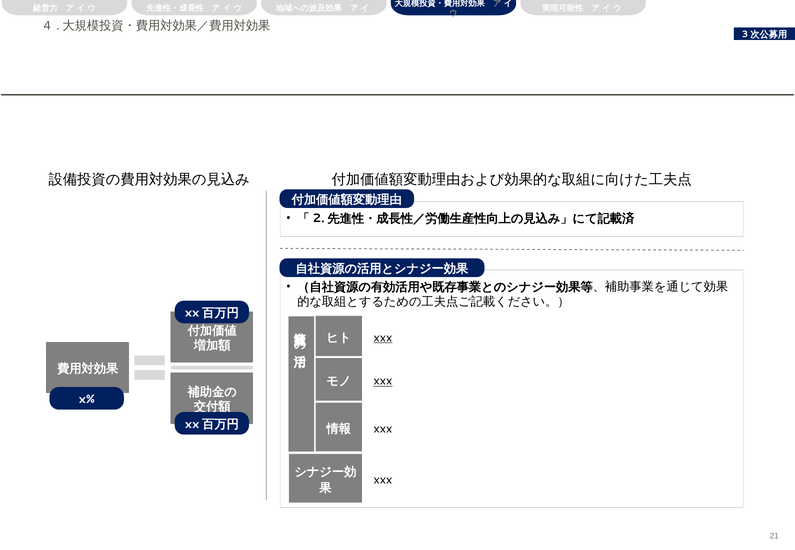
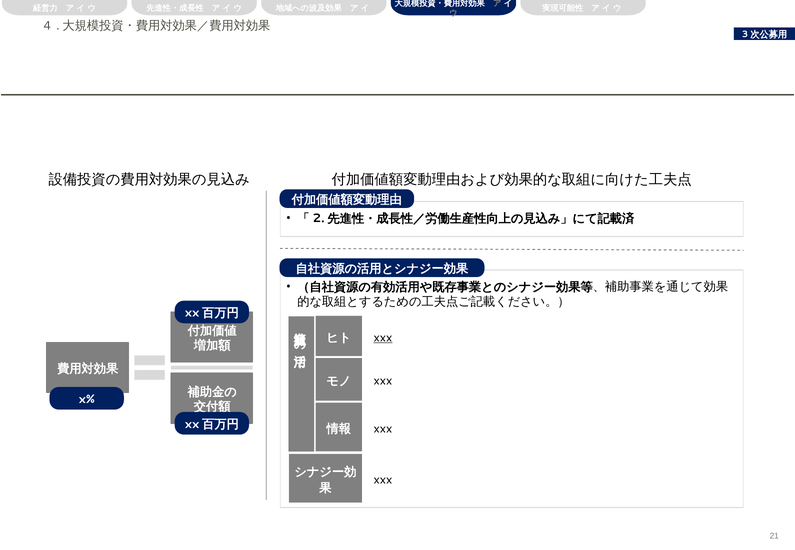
xxx underline: present -> none (383, 381)
